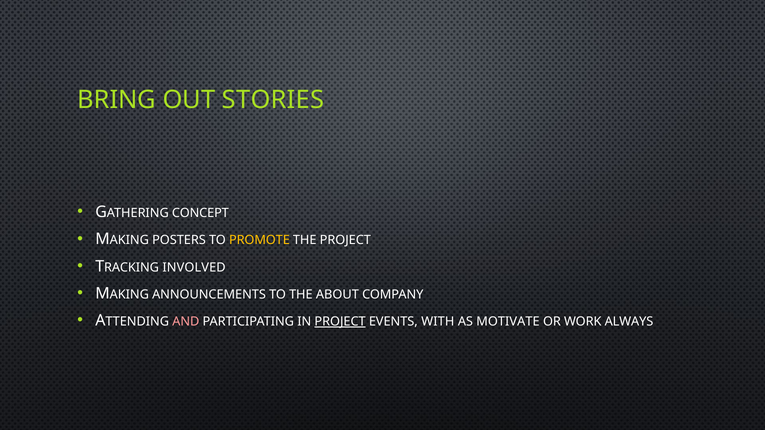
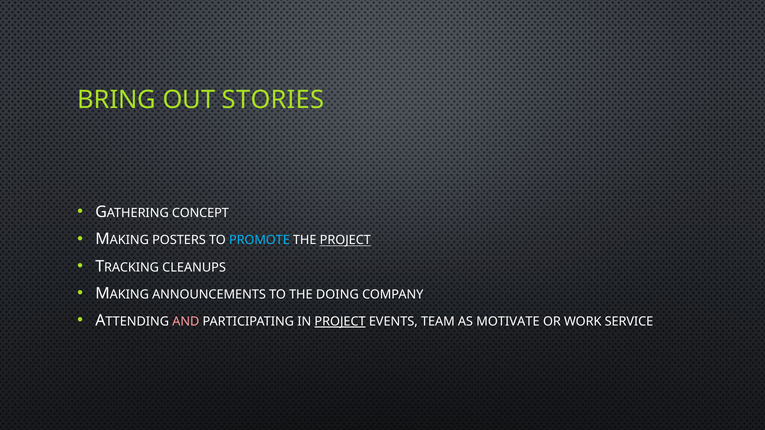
PROMOTE colour: yellow -> light blue (259, 240)
PROJECT underline: none -> present (345, 240)
INVOLVED: INVOLVED -> CLEANUPS (194, 267)
ABOUT: ABOUT -> DOING (337, 295)
WITH: WITH -> TEAM (438, 322)
ALWAYS: ALWAYS -> SERVICE (629, 322)
